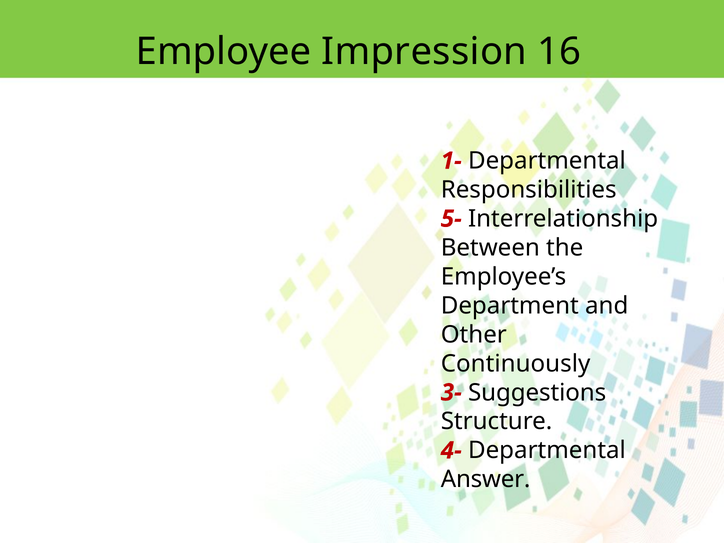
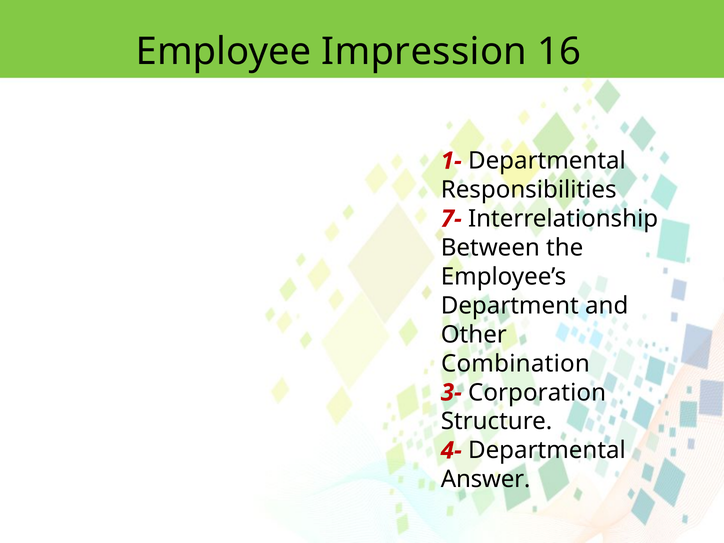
5-: 5- -> 7- (451, 219)
Continuously: Continuously -> Combination (515, 364)
Suggestions: Suggestions -> Corporation (537, 393)
